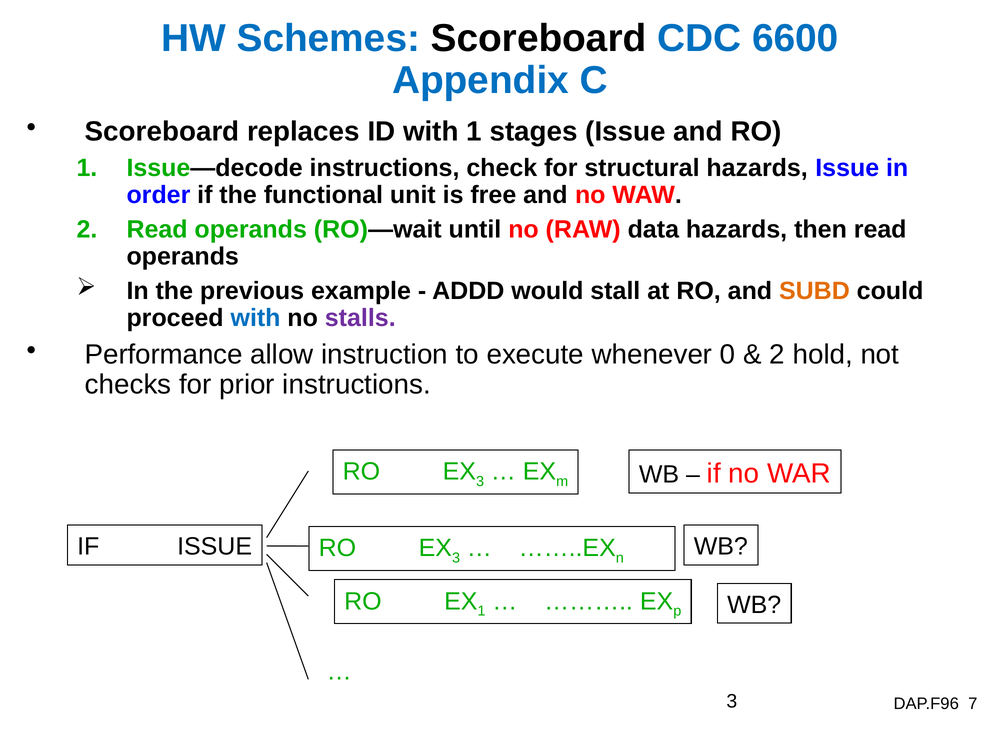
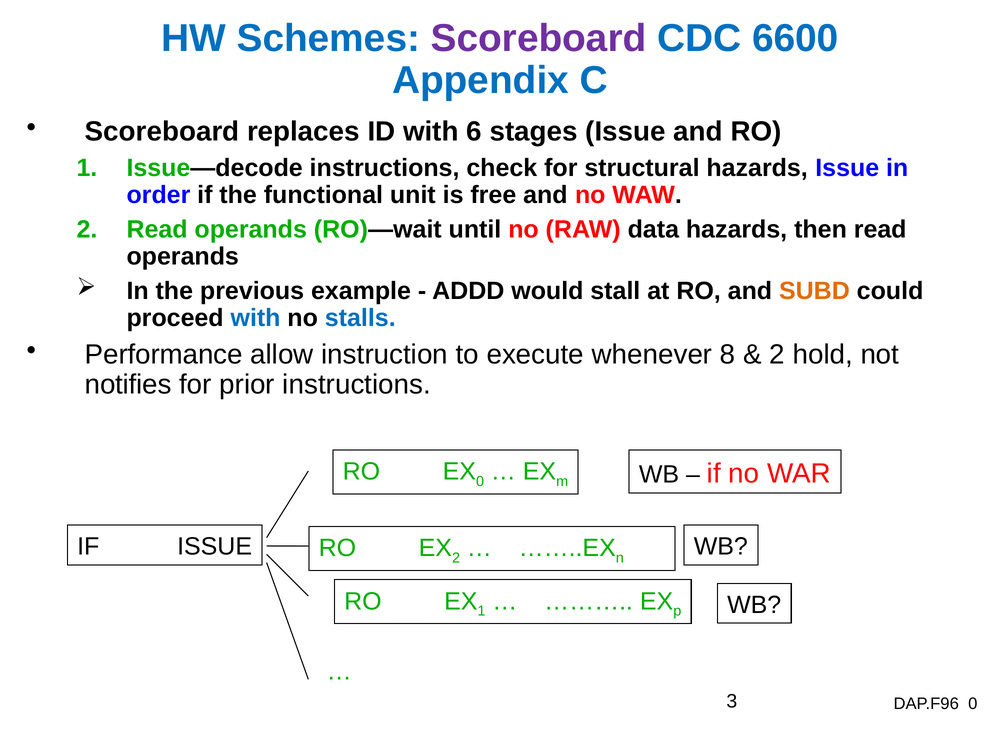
Scoreboard colour: black -> purple (539, 38)
with 1: 1 -> 6 (474, 132)
stalls colour: purple -> blue (360, 318)
0: 0 -> 8 (728, 355)
checks: checks -> notifies (128, 385)
3: 3 -> 0 (480, 481)
3: 3 -> 2 (456, 558)
7: 7 -> 0 (973, 704)
